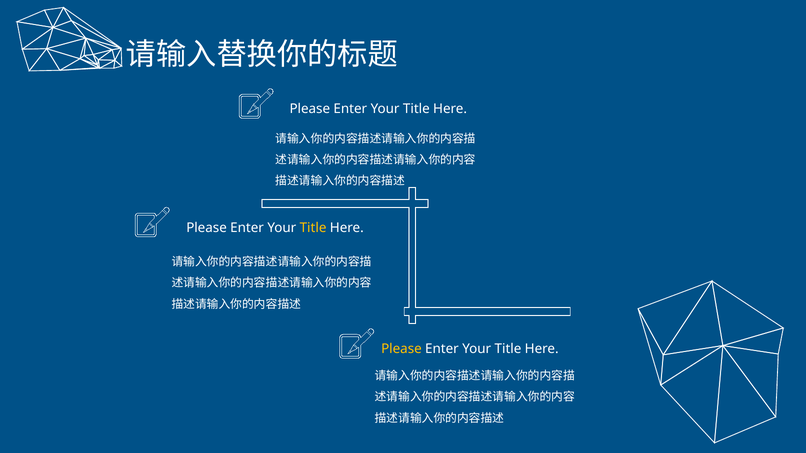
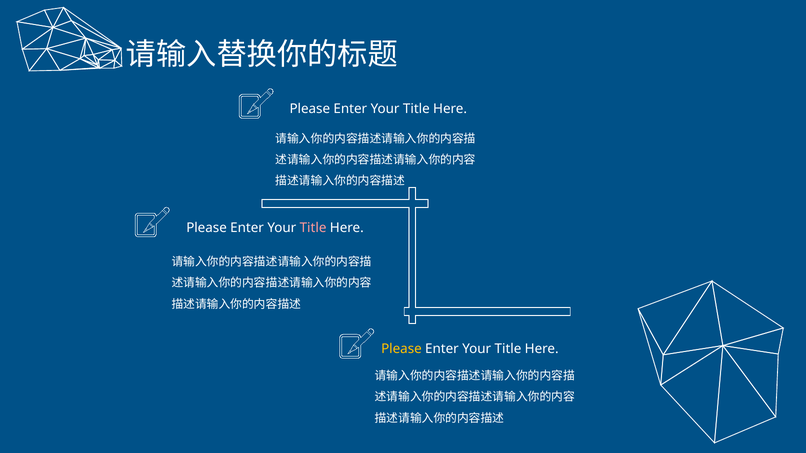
Title colour: yellow -> pink (313, 228)
